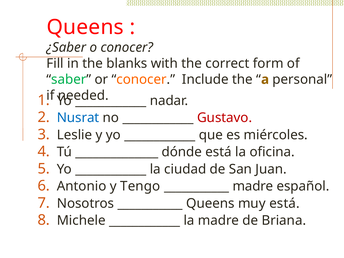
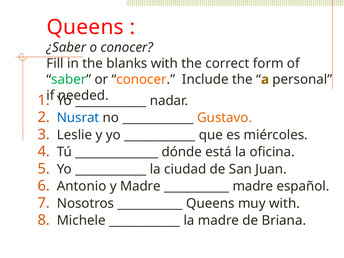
Gustavo colour: red -> orange (225, 118)
y Tengo: Tengo -> Madre (140, 186)
muy está: está -> with (285, 203)
